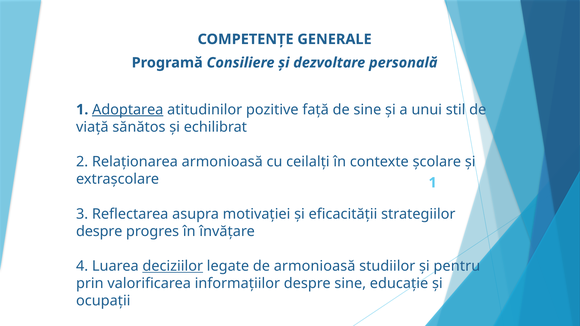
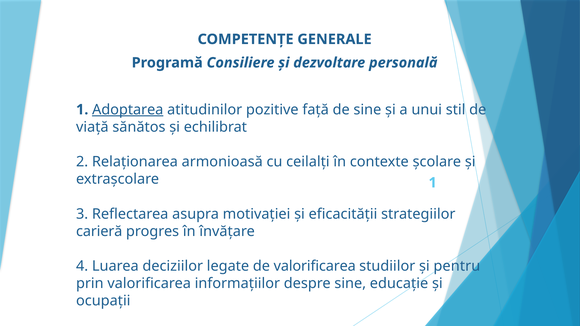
despre: despre -> carieră (99, 231)
deciziilor underline: present -> none (173, 266)
de armonioasă: armonioasă -> valorificarea (315, 266)
